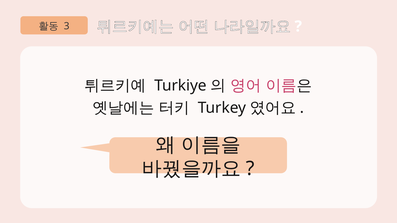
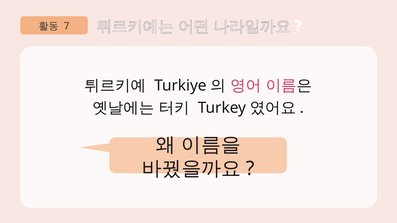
3: 3 -> 7 (67, 26)
